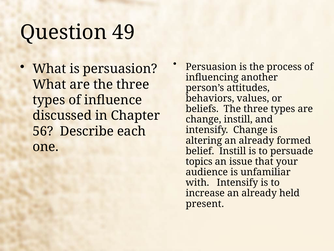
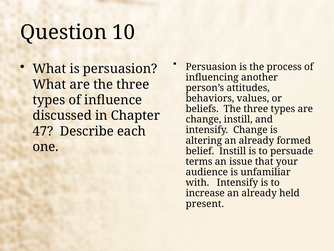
49: 49 -> 10 (124, 32)
56: 56 -> 47 (43, 131)
topics: topics -> terms (199, 161)
